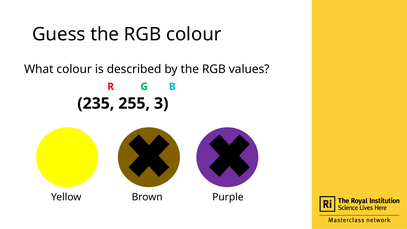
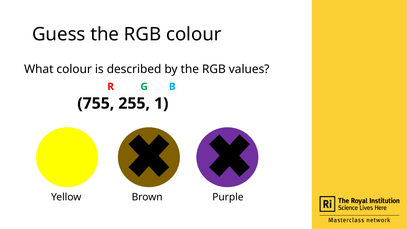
235: 235 -> 755 (96, 103)
3: 3 -> 1 (161, 103)
